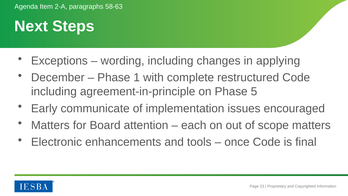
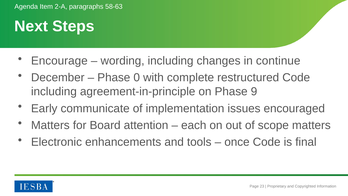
Exceptions: Exceptions -> Encourage (59, 61)
applying: applying -> continue (278, 61)
1: 1 -> 0 (137, 78)
5: 5 -> 9 (254, 91)
